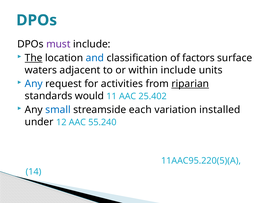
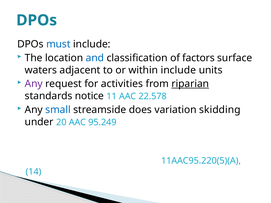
must colour: purple -> blue (58, 44)
The underline: present -> none (34, 58)
Any colour: blue -> purple (34, 84)
would: would -> notice (89, 96)
25.402: 25.402 -> 22.578 (153, 96)
each: each -> does (140, 110)
installed: installed -> skidding (220, 110)
12: 12 -> 20 (61, 122)
55.240: 55.240 -> 95.249 (102, 122)
